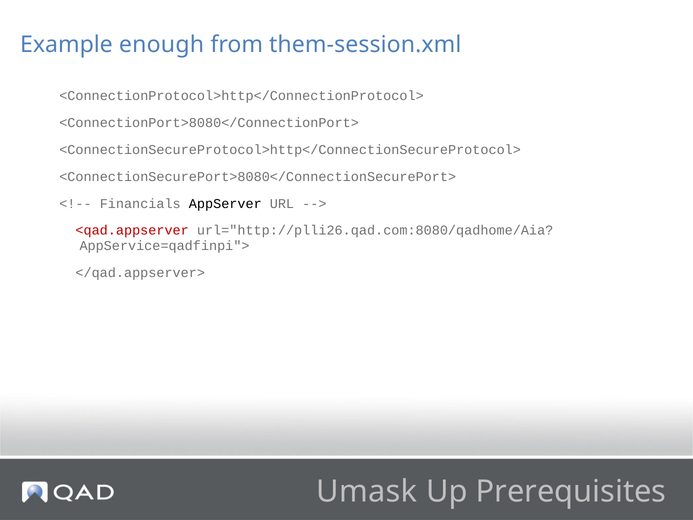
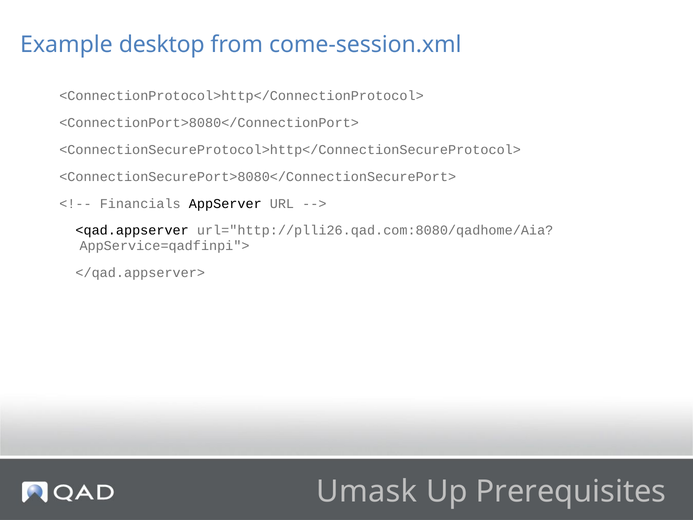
enough: enough -> desktop (162, 45)
them-session.xml: them-session.xml -> come-session.xml (365, 45)
<qad.appserver colour: red -> black (132, 230)
